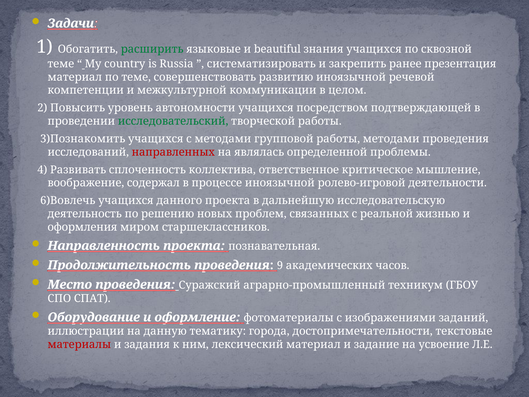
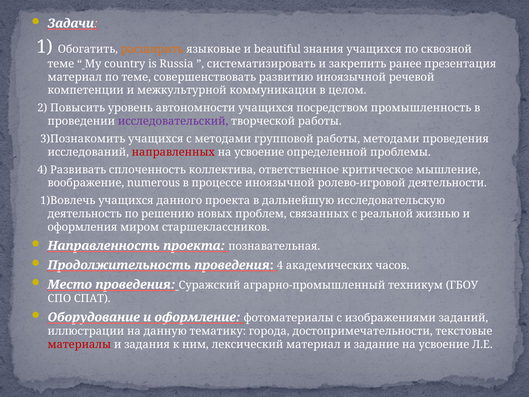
расширить colour: green -> orange (152, 49)
подтверждающей: подтверждающей -> промышленность (421, 108)
исследовательский colour: green -> purple (173, 121)
являлась: являлась -> усвоение (259, 152)
содержал: содержал -> numerous (153, 183)
6)Вовлечь: 6)Вовлечь -> 1)Вовлечь (68, 201)
проведения 9: 9 -> 4 (280, 265)
